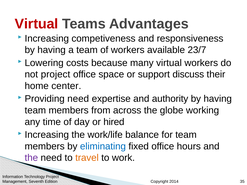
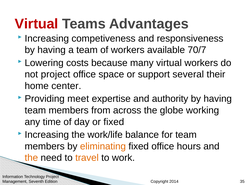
23/7: 23/7 -> 70/7 (197, 50)
discuss: discuss -> several (188, 75)
Providing need: need -> meet (78, 99)
or hired: hired -> fixed (114, 122)
eliminating colour: blue -> orange (103, 146)
the colour: purple -> orange (31, 158)
